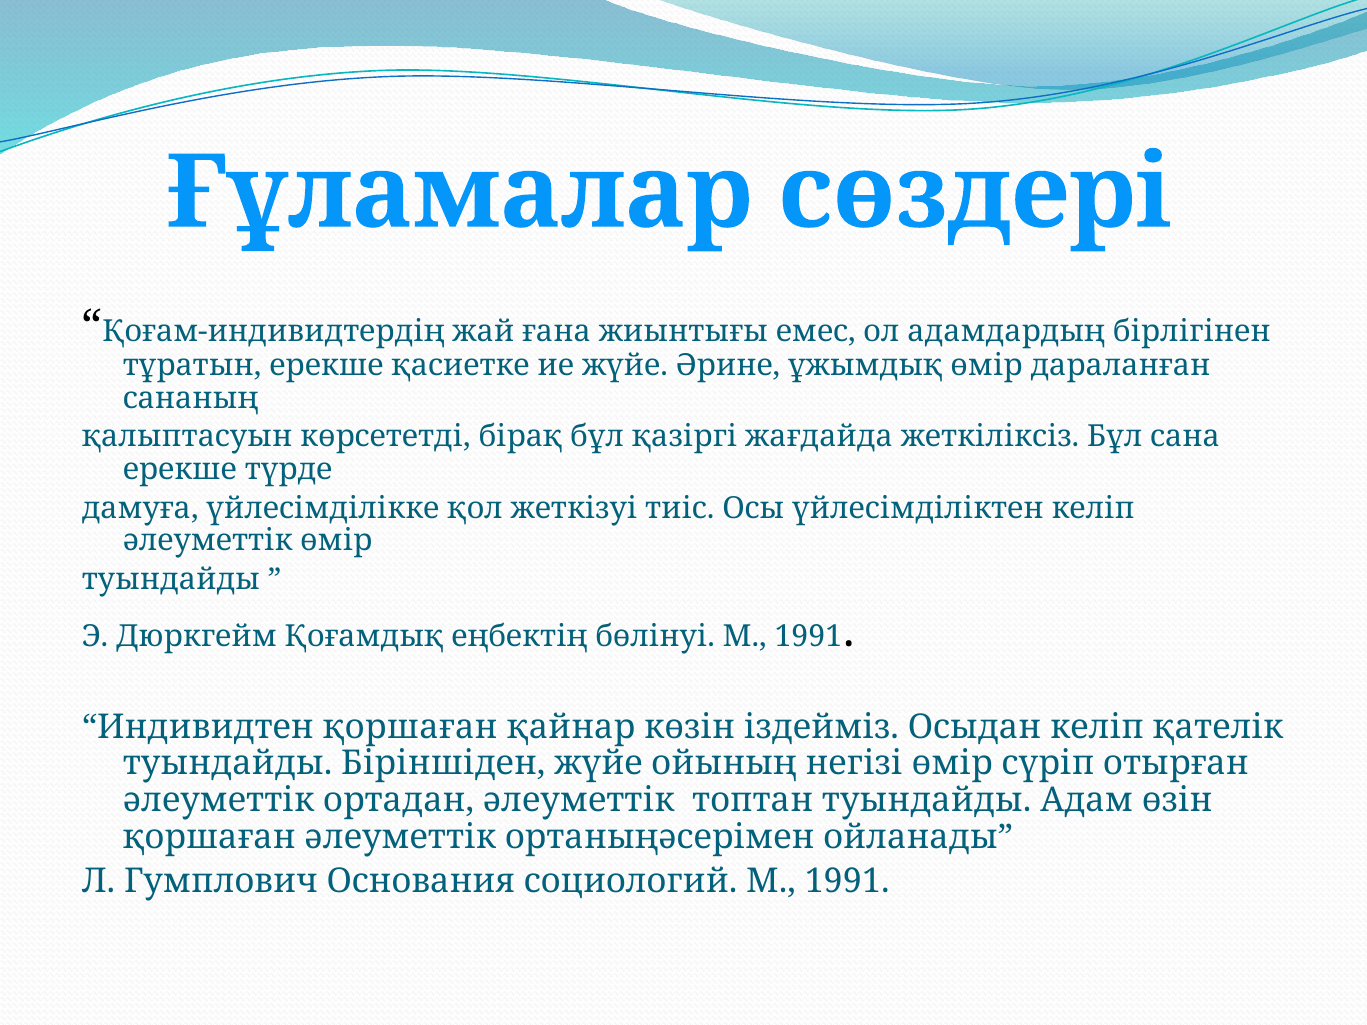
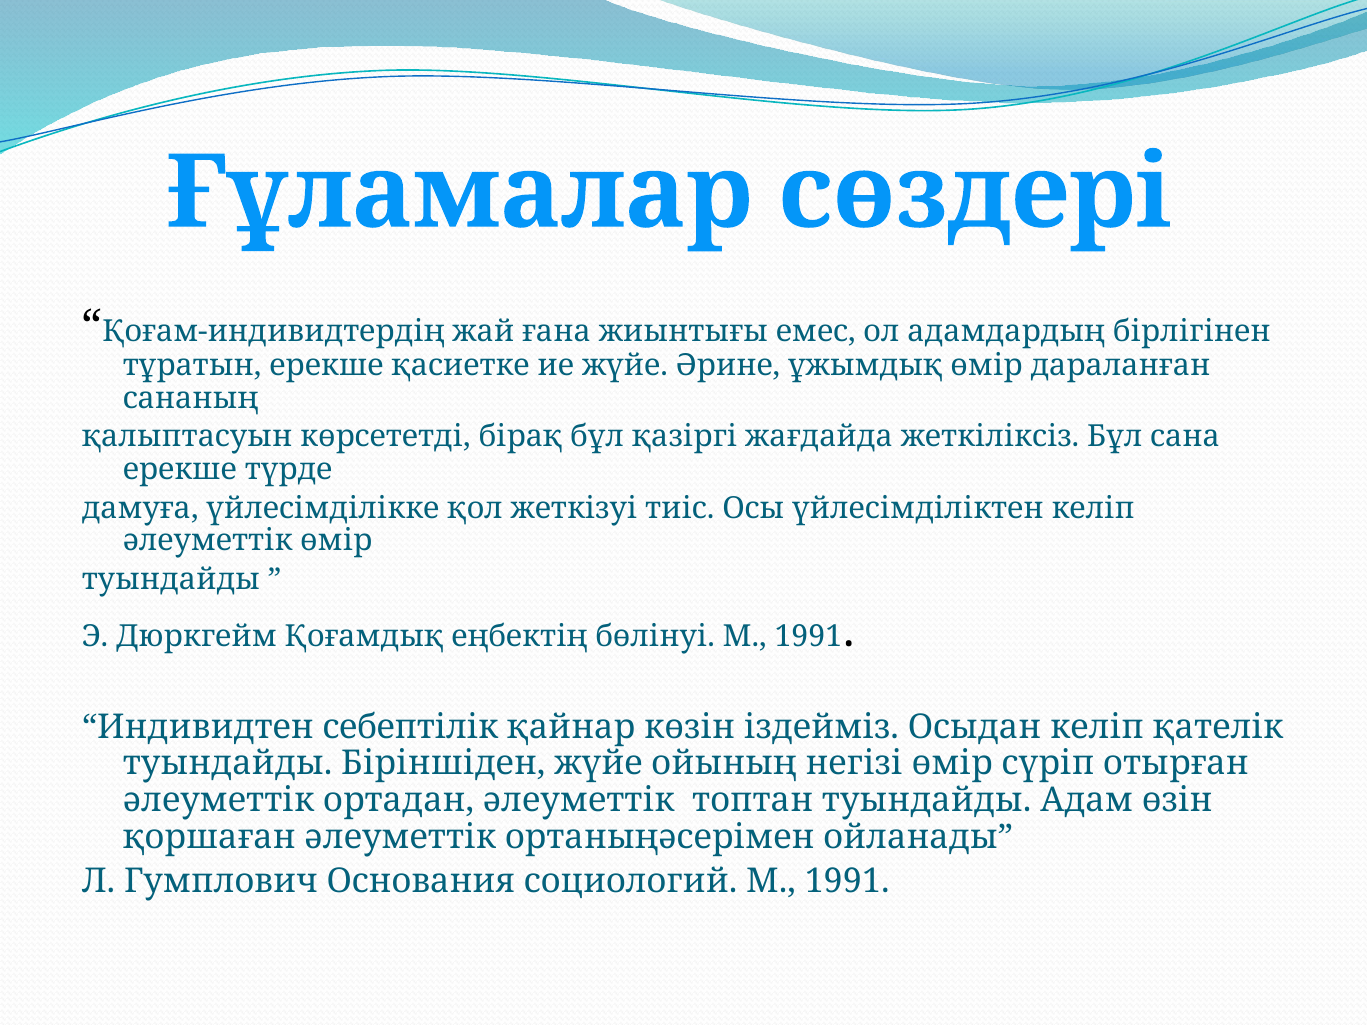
Индивидтен қоршаған: қоршаған -> себептілік (411, 727)
